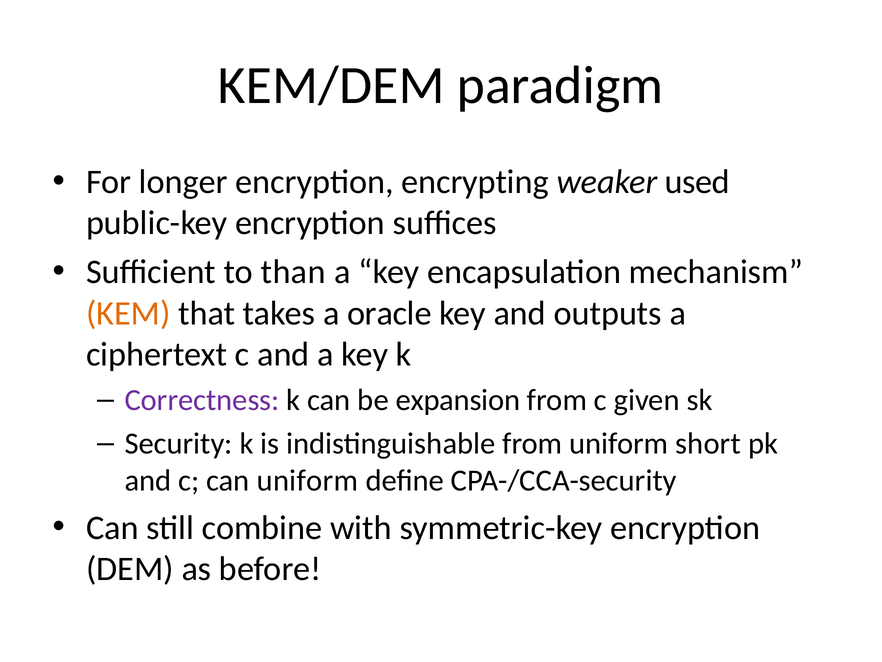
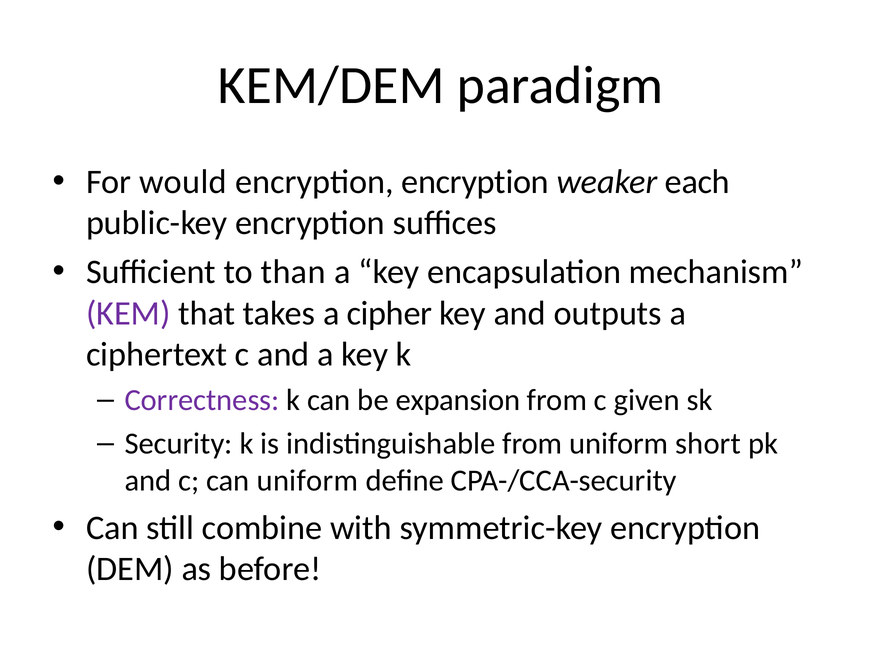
longer: longer -> would (183, 182)
encryption encrypting: encrypting -> encryption (475, 182)
used: used -> each (697, 182)
KEM colour: orange -> purple (128, 313)
oracle: oracle -> cipher (389, 313)
